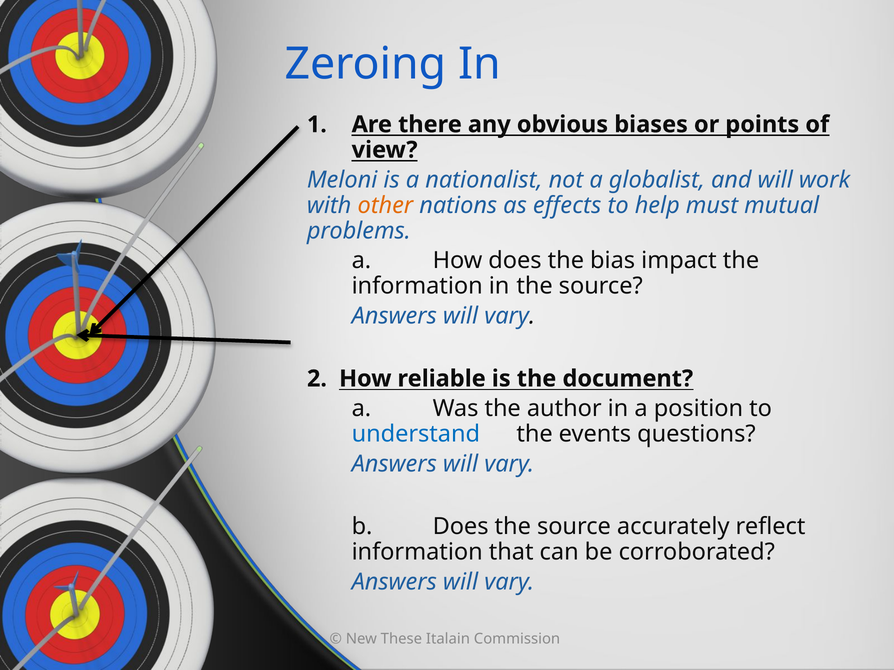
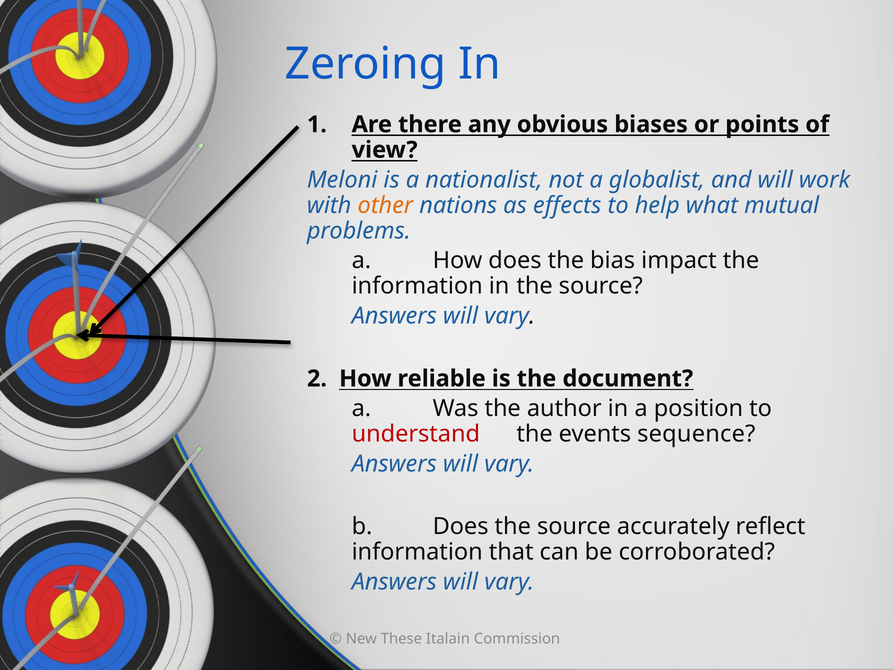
must: must -> what (712, 205)
understand colour: blue -> red (416, 434)
questions: questions -> sequence (696, 434)
